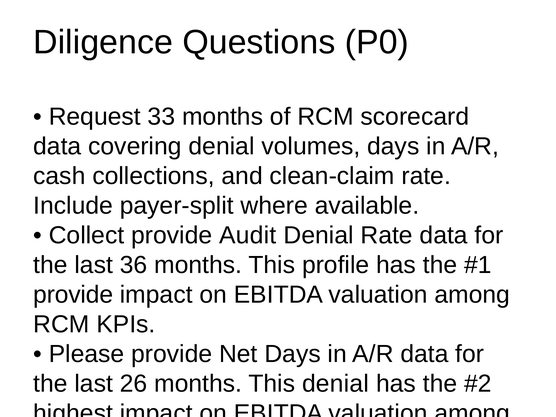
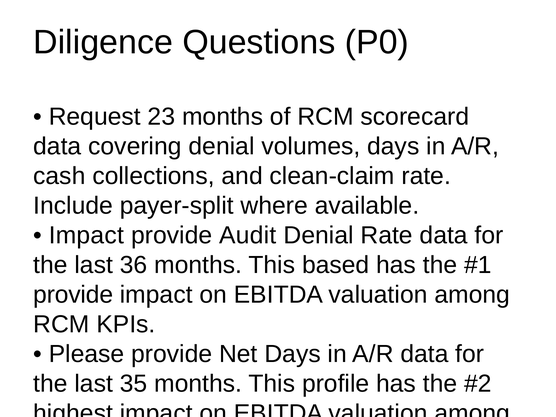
33: 33 -> 23 (161, 117)
Collect: Collect -> Impact (86, 235)
profile: profile -> based (336, 265)
26: 26 -> 35 (134, 384)
This denial: denial -> profile (336, 384)
